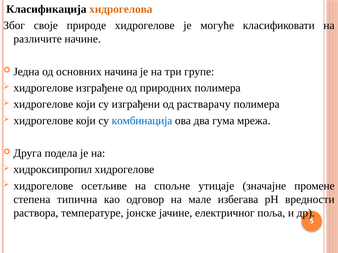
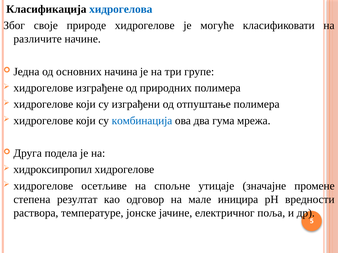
хидрогелова colour: orange -> blue (121, 9)
растварачу: растварачу -> отпуштање (204, 104)
типична: типична -> резултат (77, 200)
избегава: избегава -> иницира (238, 200)
